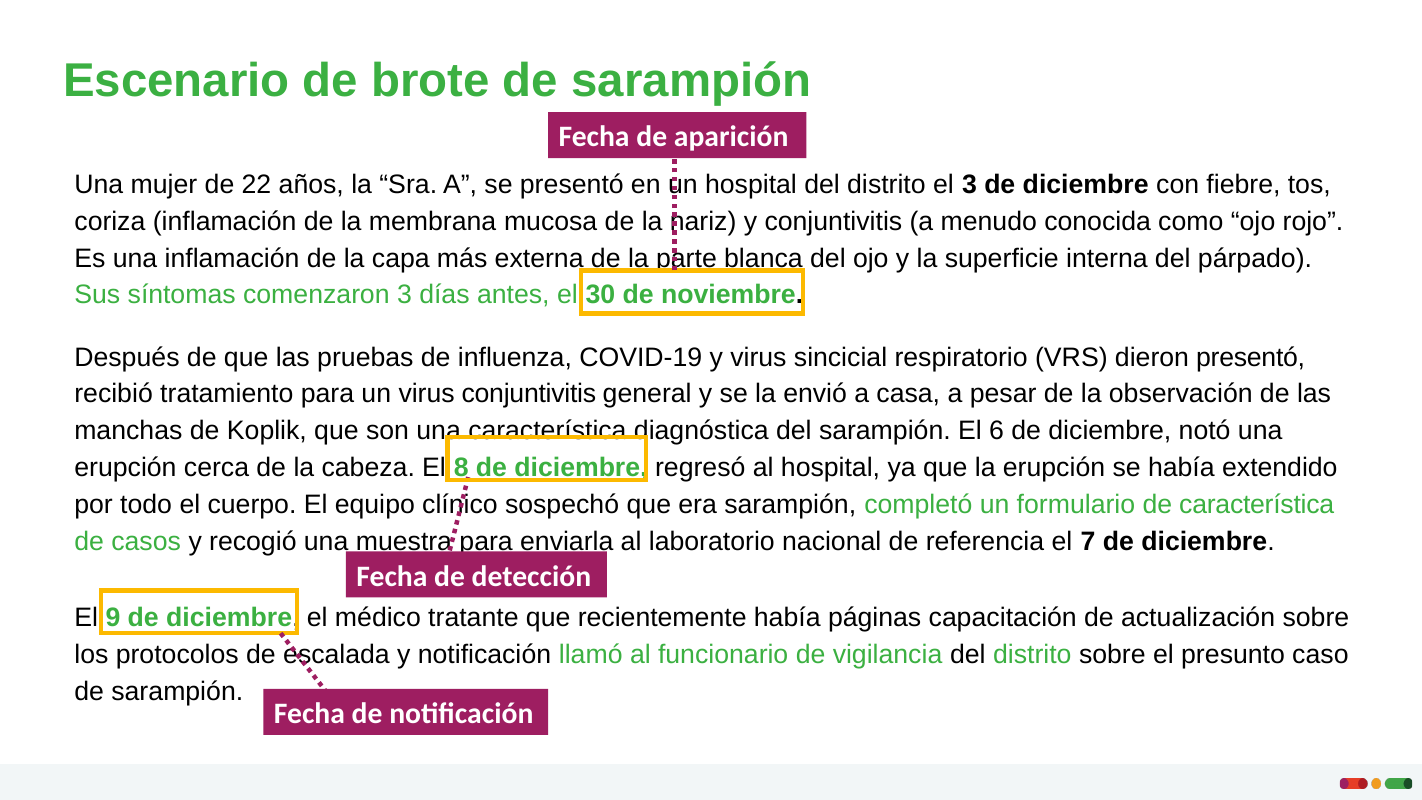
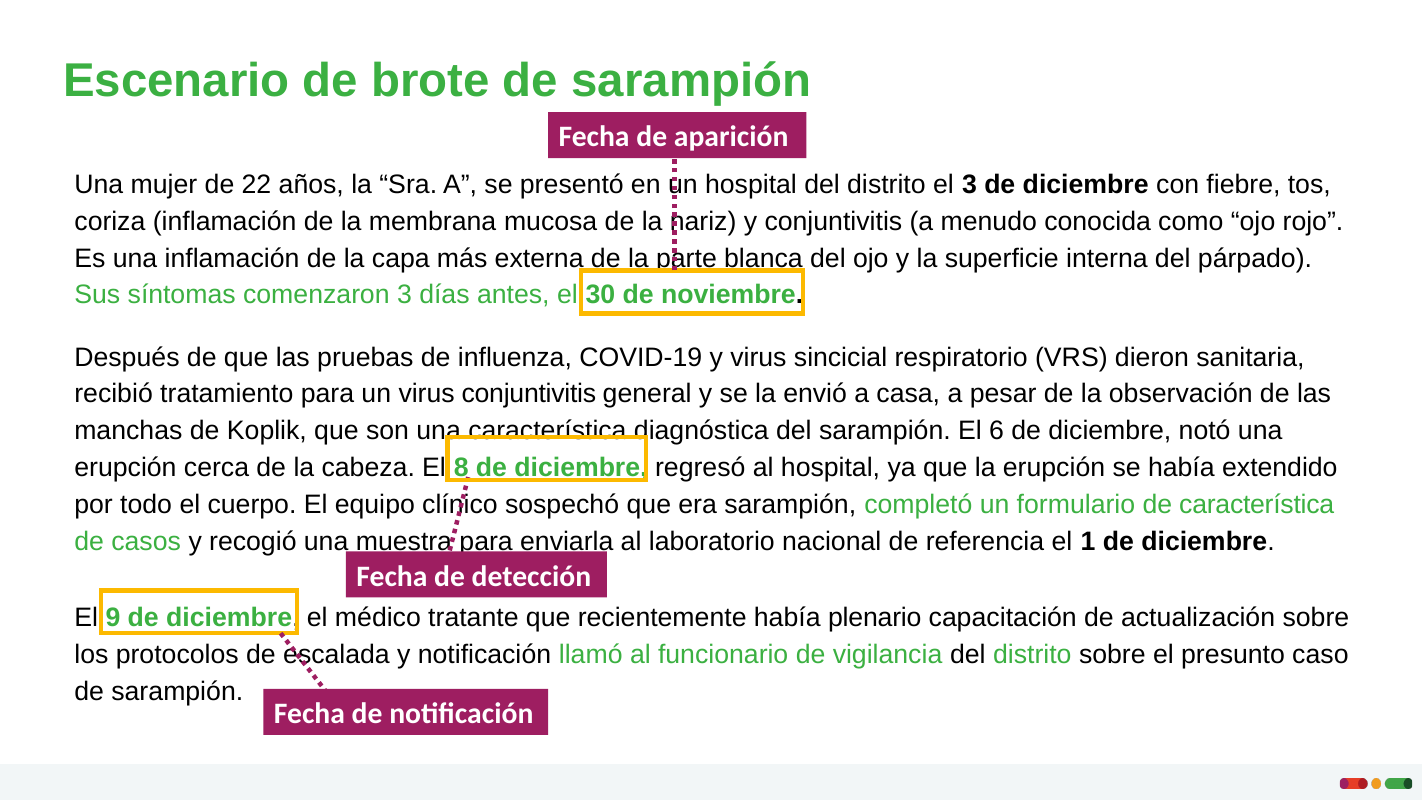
dieron presentó: presentó -> sanitaria (1250, 357)
7: 7 -> 1 (1088, 541)
páginas: páginas -> plenario (875, 618)
